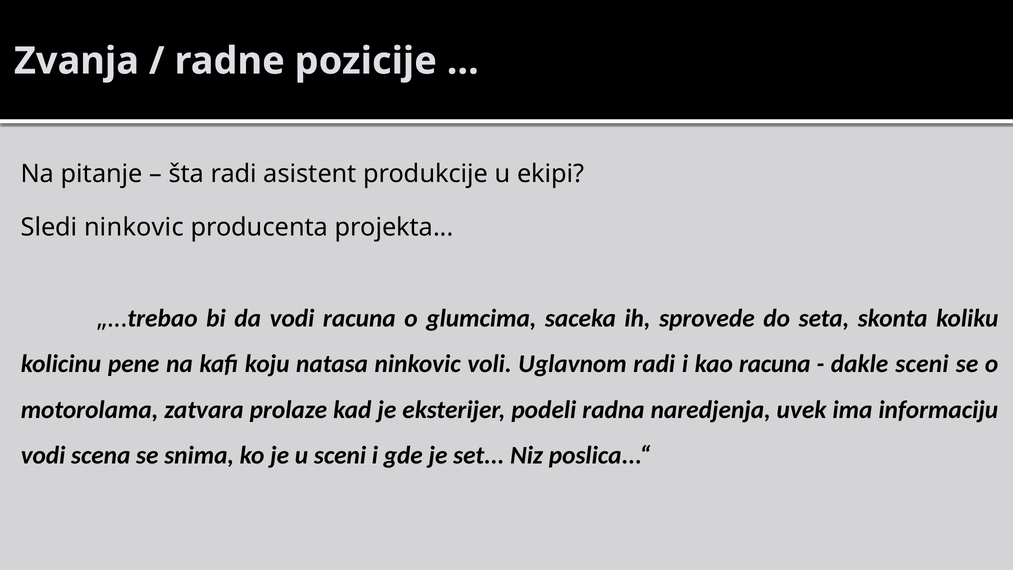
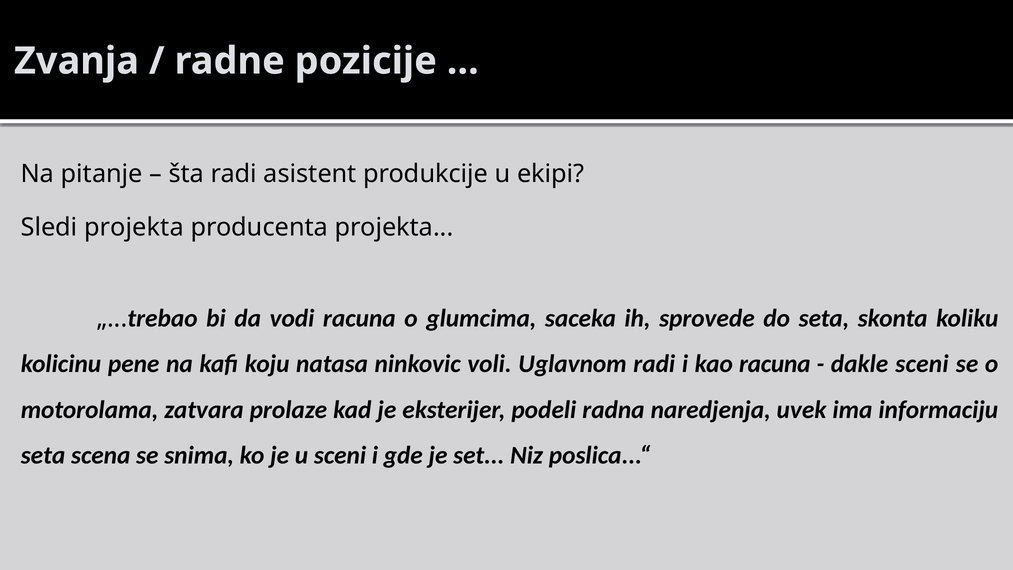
Sledi ninkovic: ninkovic -> projekta (134, 227)
vodi: vodi -> seta (43, 455)
